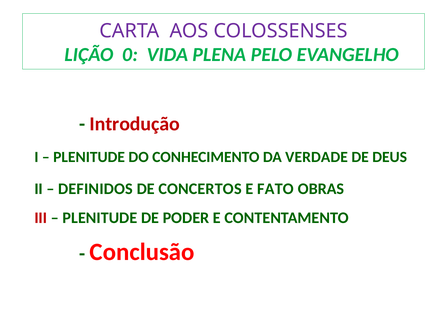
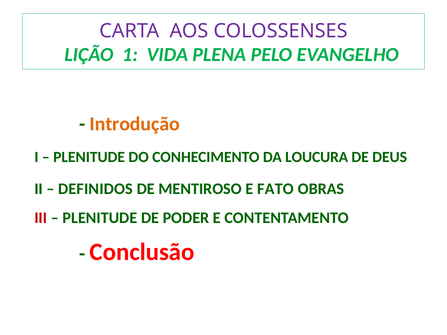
0: 0 -> 1 (130, 55)
Introdução colour: red -> orange (135, 124)
VERDADE: VERDADE -> LOUCURA (317, 157)
CONCERTOS: CONCERTOS -> MENTIROSO (200, 189)
